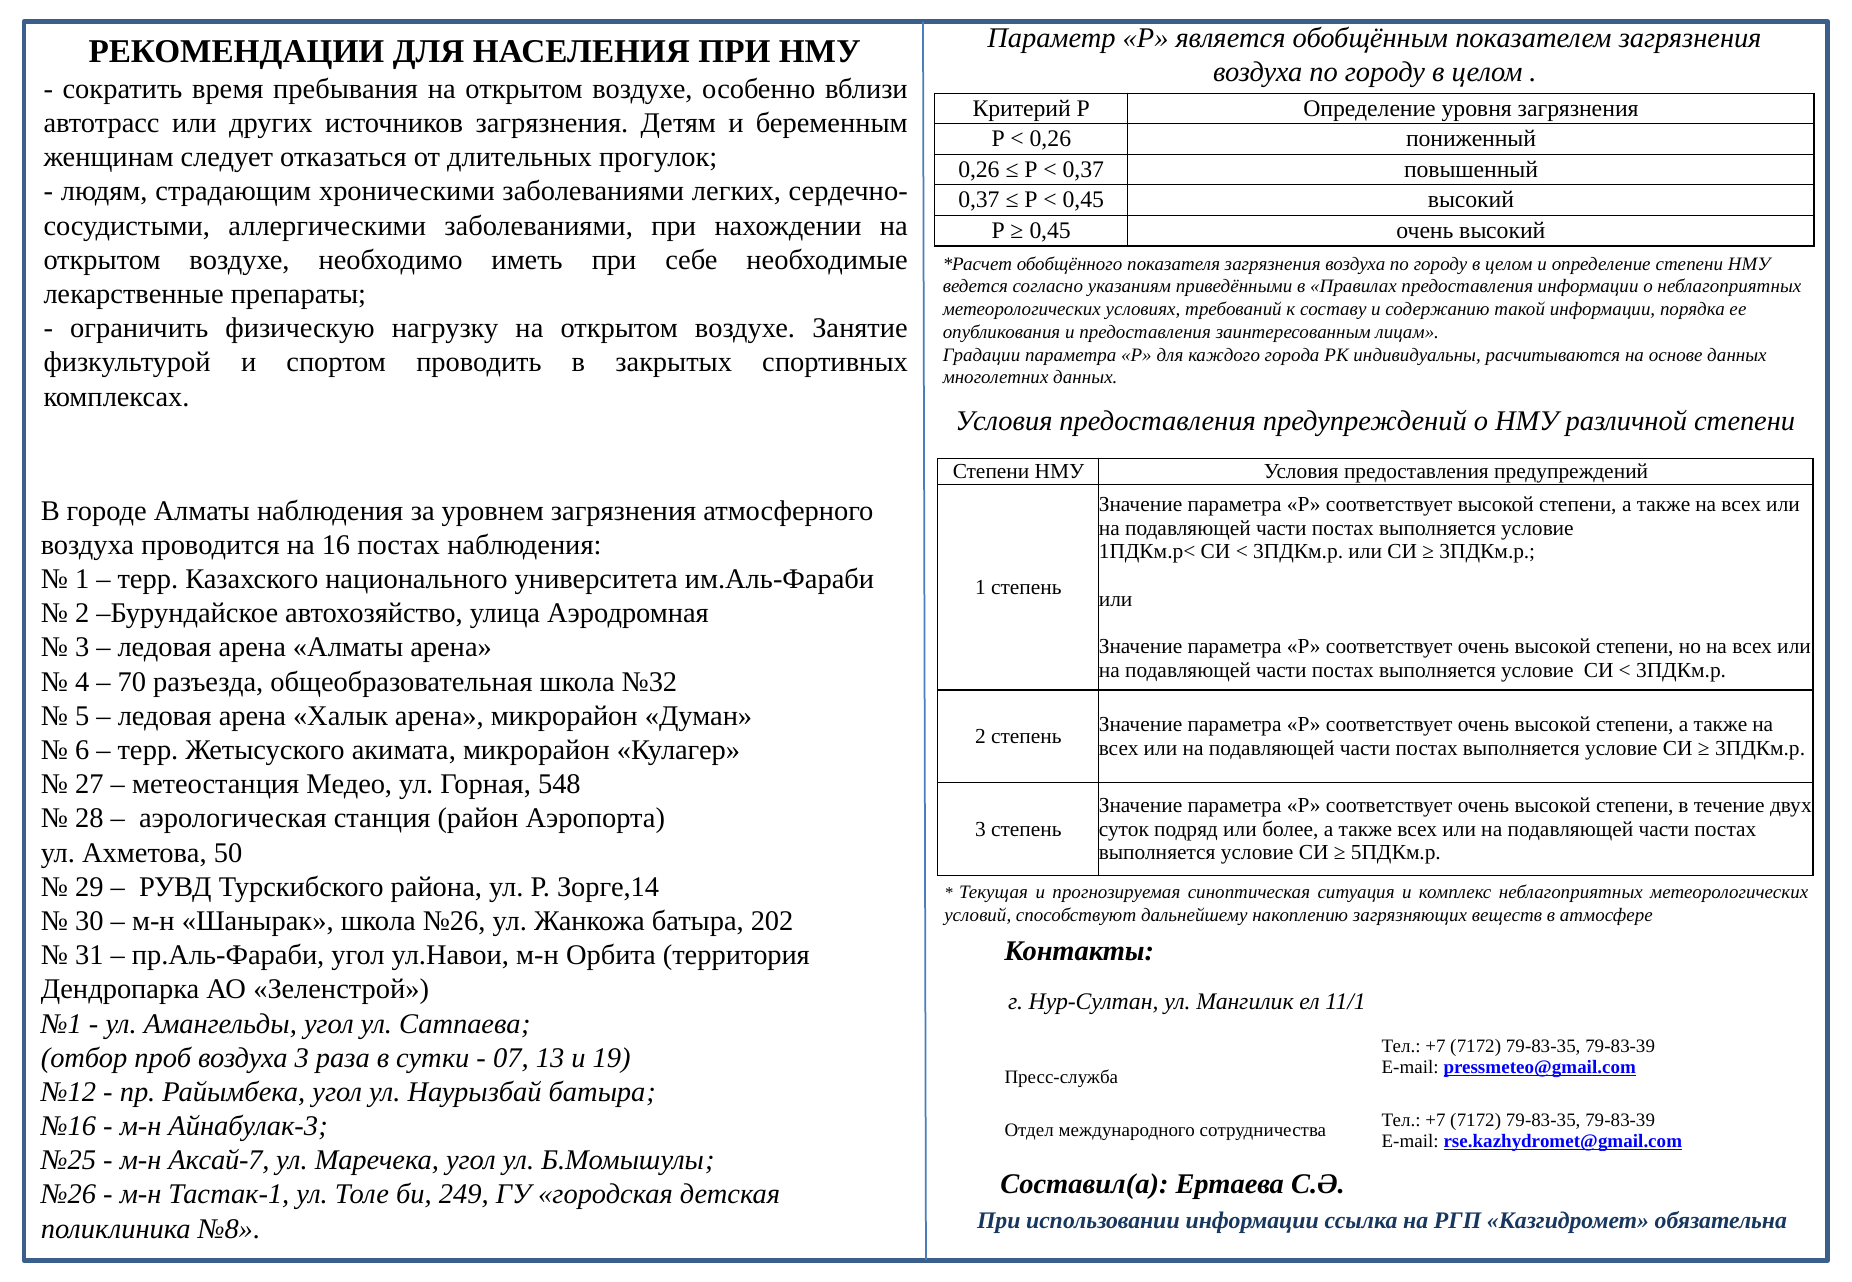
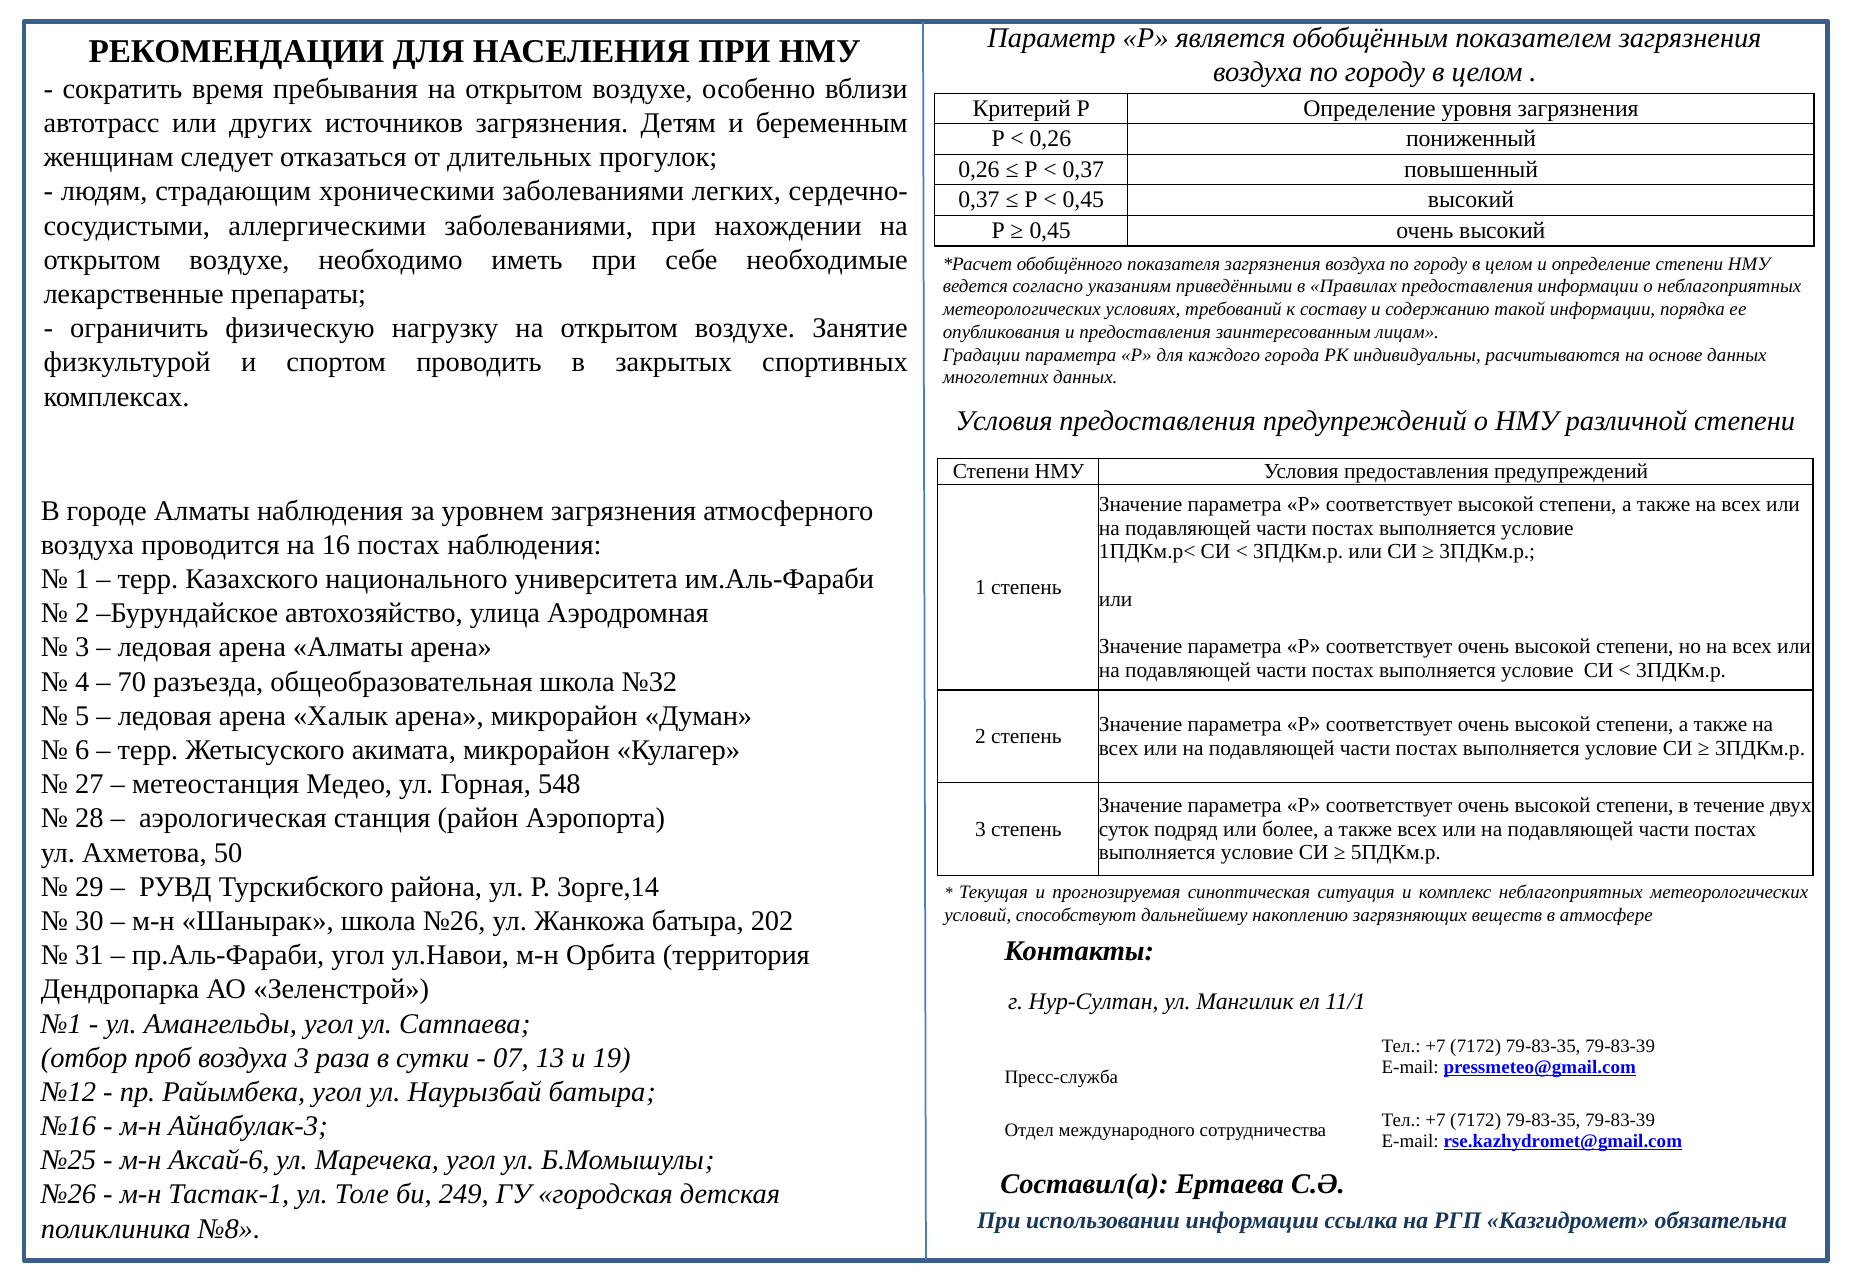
Аксай-7: Аксай-7 -> Аксай-6 (219, 1160)
